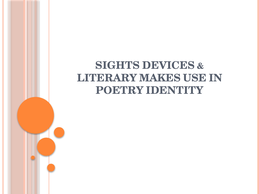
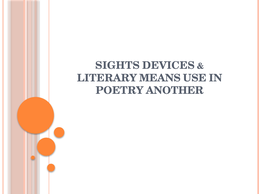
MAKES: MAKES -> MEANS (160, 78)
IDENTITY: IDENTITY -> ANOTHER (175, 91)
